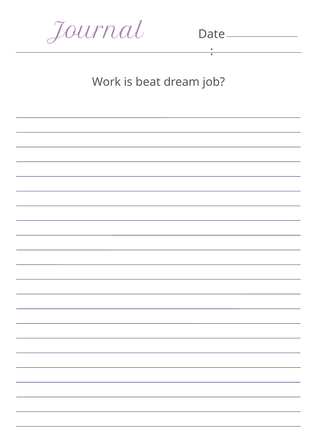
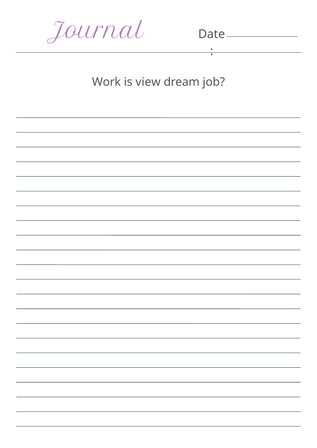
beat: beat -> view (148, 82)
